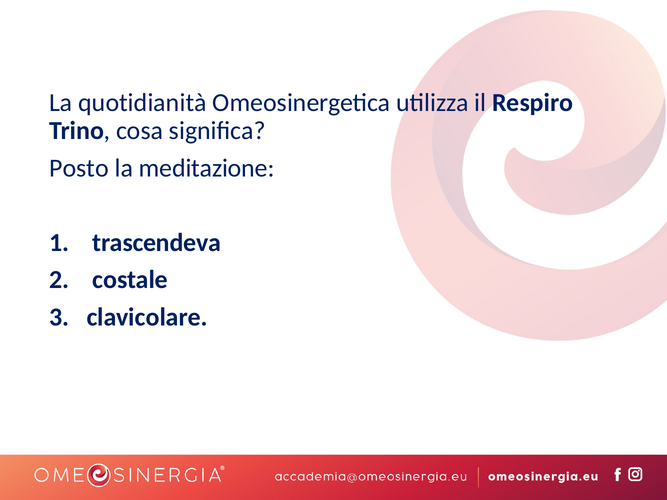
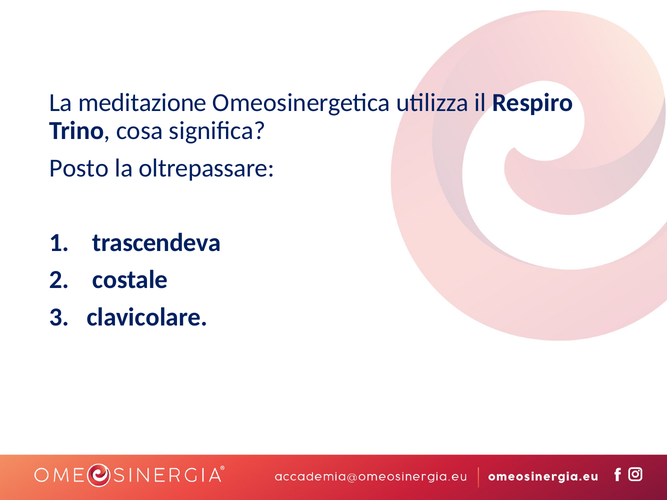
quotidianità: quotidianità -> meditazione (143, 103)
meditazione: meditazione -> oltrepassare (207, 168)
